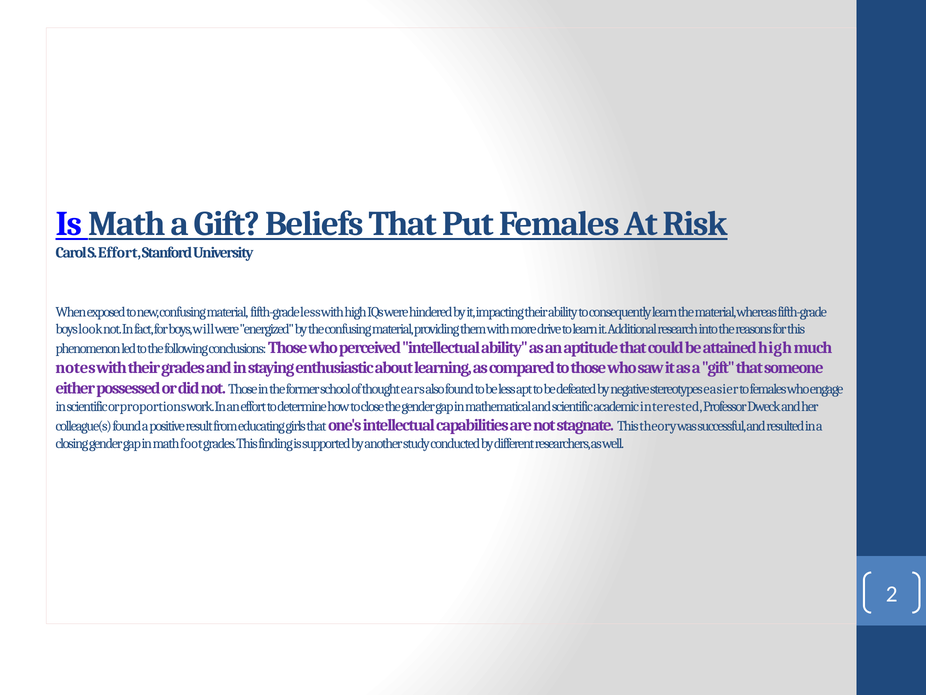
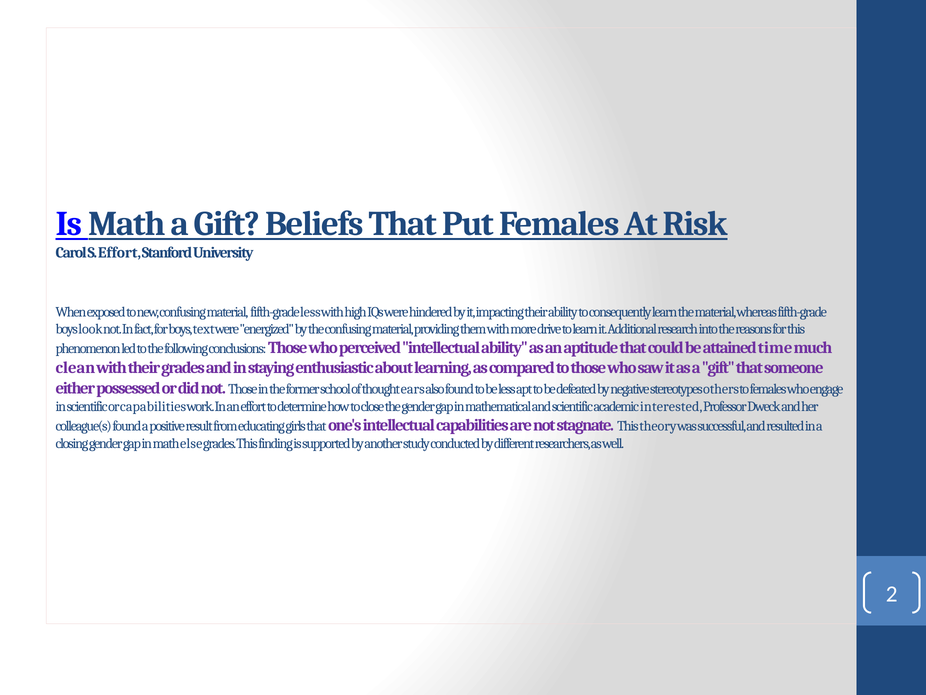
will: will -> text (204, 329)
attained high: high -> time (775, 348)
notes: notes -> clean (75, 368)
easier: easier -> others (721, 389)
or proportions: proportions -> capabilities (153, 406)
foot: foot -> else (191, 443)
